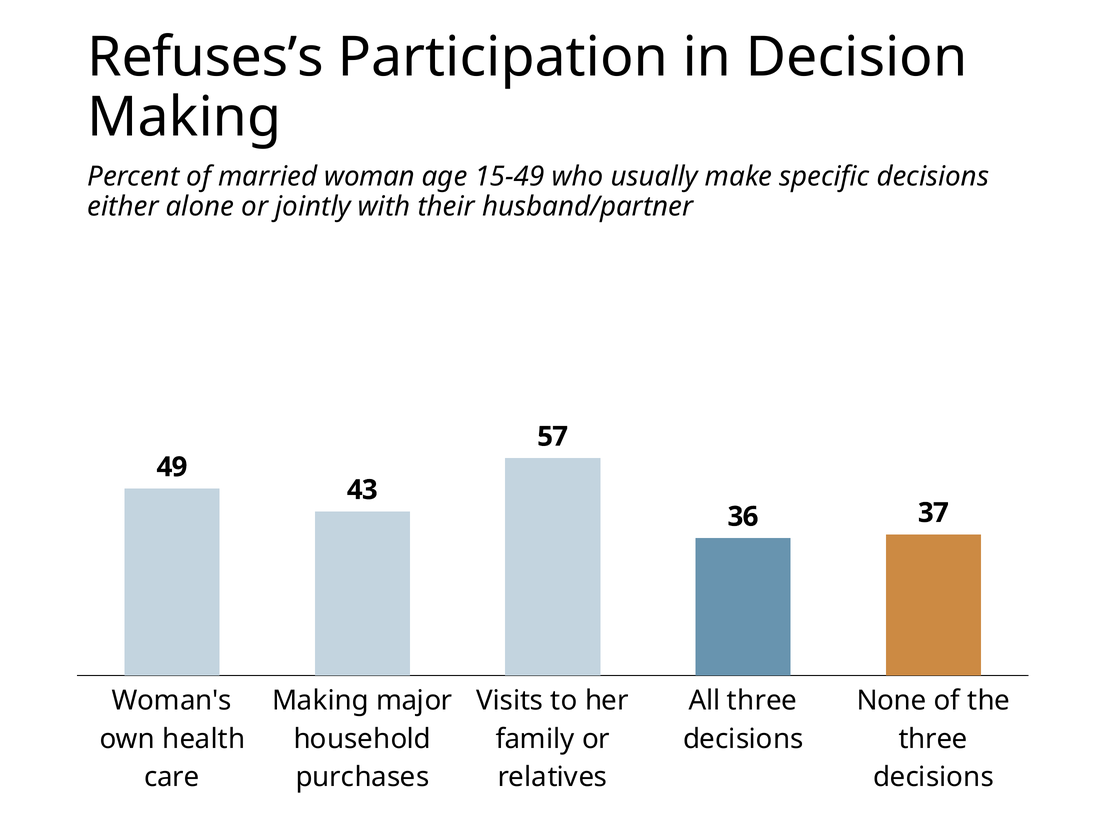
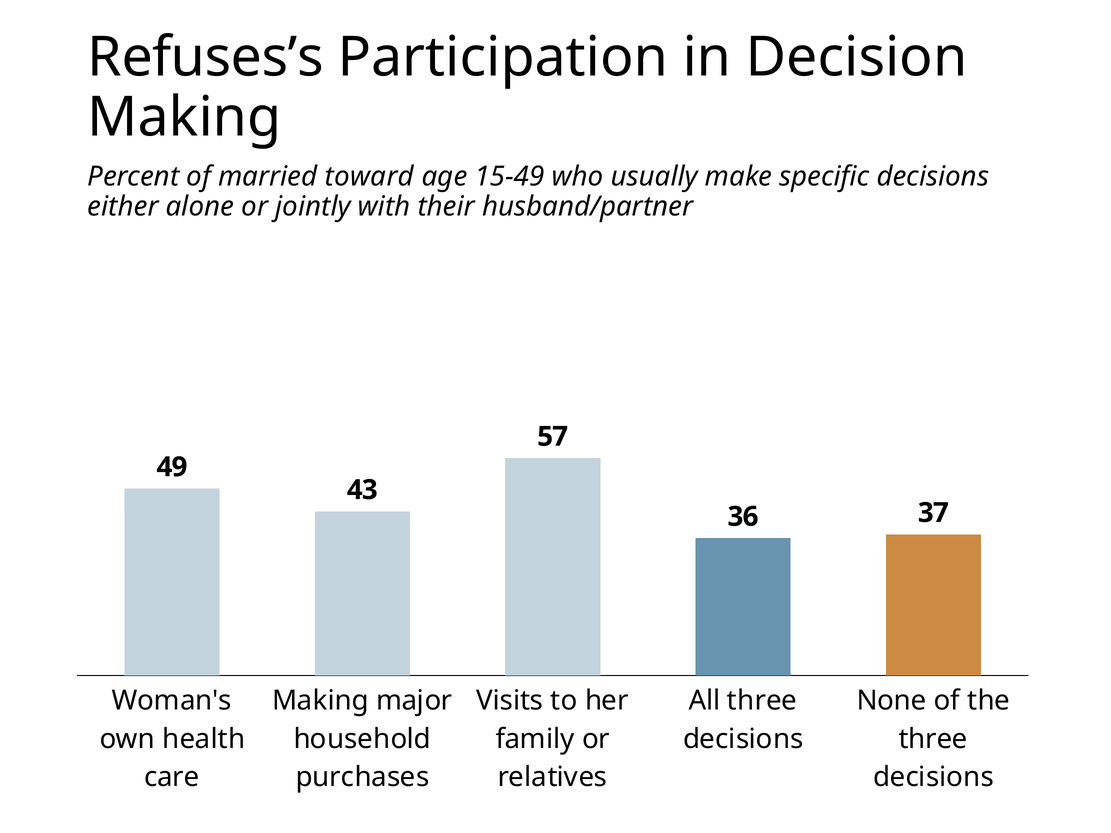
woman: woman -> toward (369, 176)
